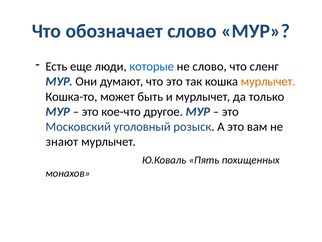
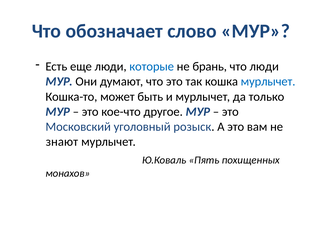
не слово: слово -> брань (210, 66)
что сленг: сленг -> люди (264, 66)
мурлычет colour: orange -> blue (268, 81)
